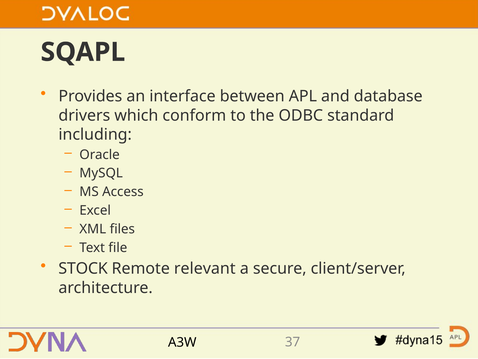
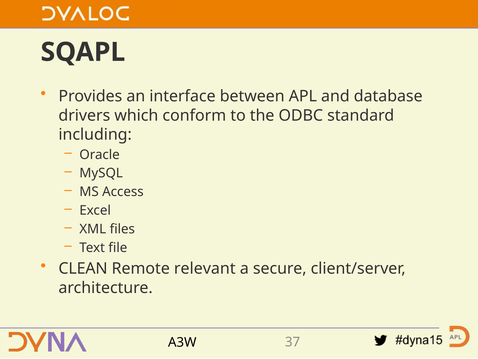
STOCK: STOCK -> CLEAN (83, 268)
